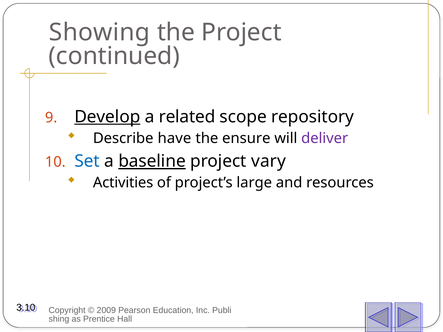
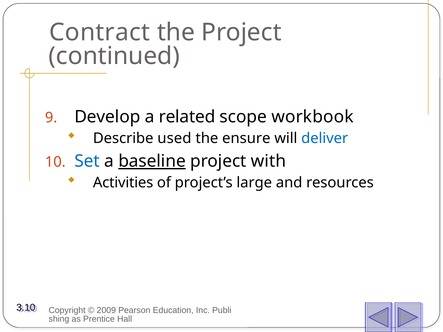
Showing: Showing -> Contract (100, 32)
Develop underline: present -> none (107, 117)
repository: repository -> workbook (312, 117)
have: have -> used (174, 138)
deliver colour: purple -> blue (325, 138)
vary: vary -> with (269, 161)
